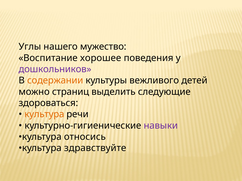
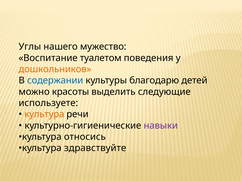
хорошее: хорошее -> туалетом (101, 58)
дошкольников colour: purple -> orange (55, 69)
содержании colour: orange -> blue (55, 81)
вежливого: вежливого -> благодарю (154, 81)
страниц: страниц -> красоты (71, 92)
здороваться: здороваться -> используете (48, 103)
